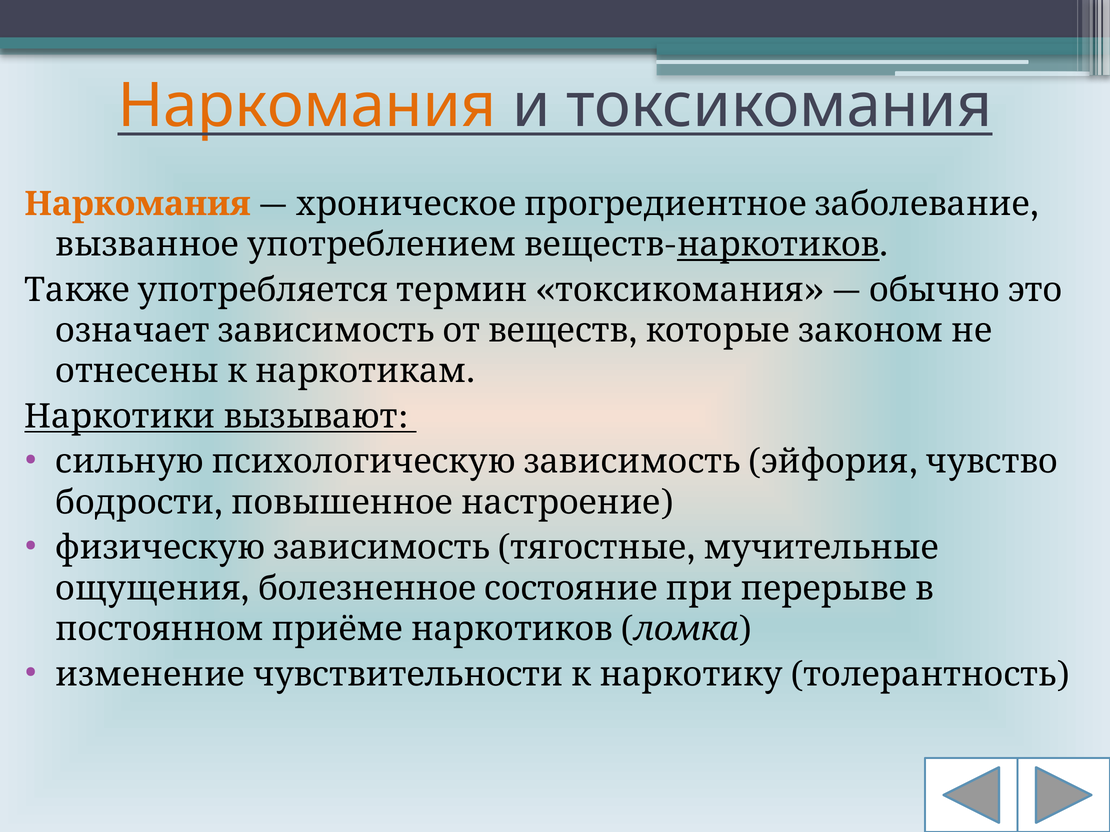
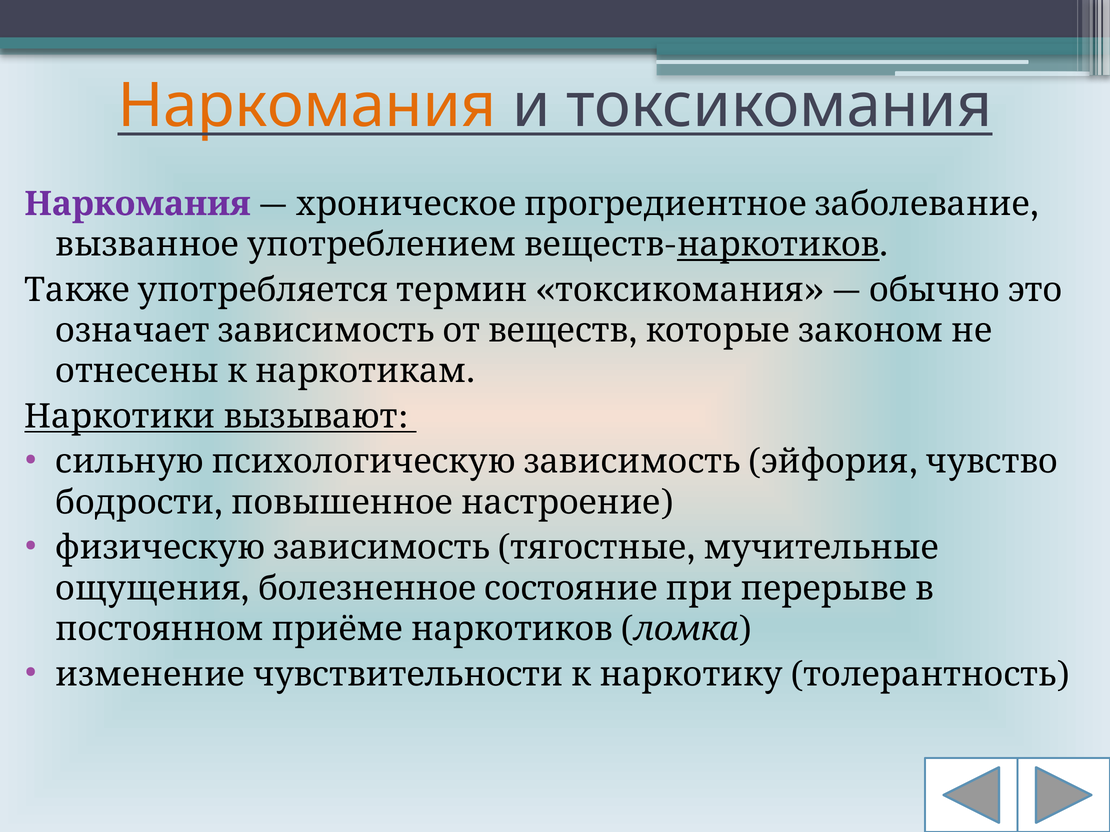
Наркомания colour: orange -> purple (138, 204)
